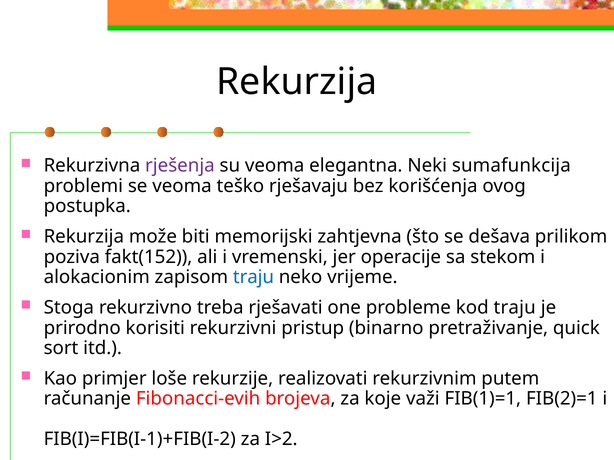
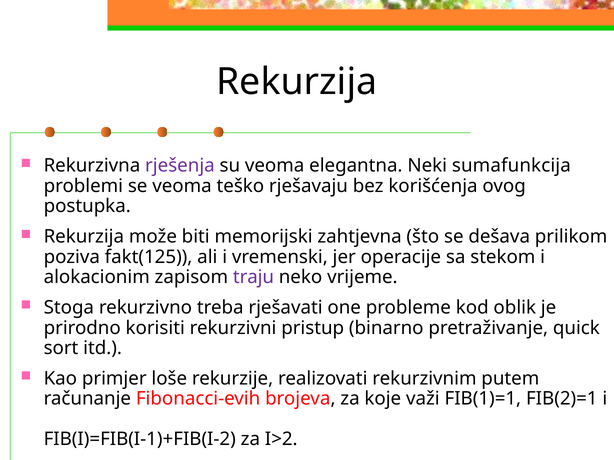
fakt(152: fakt(152 -> fakt(125 (149, 257)
traju colour: blue -> purple (254, 277)
kod traju: traju -> oblik (515, 308)
